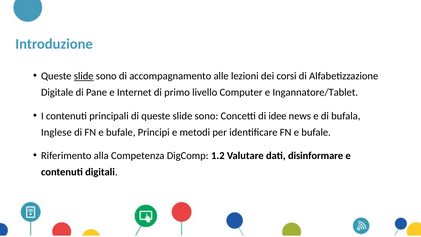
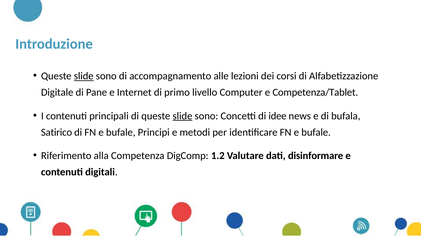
Ingannatore/Tablet: Ingannatore/Tablet -> Competenza/Tablet (315, 92)
slide underline: none -> present (182, 116)
Inglese: Inglese -> Satirico (56, 132)
